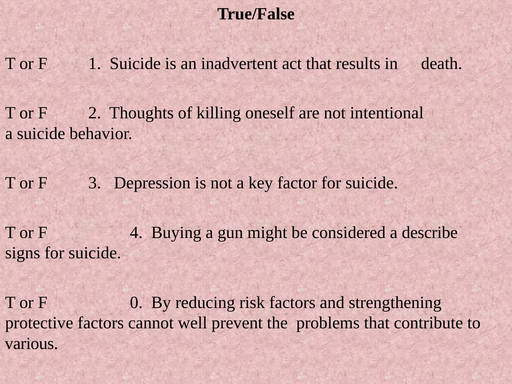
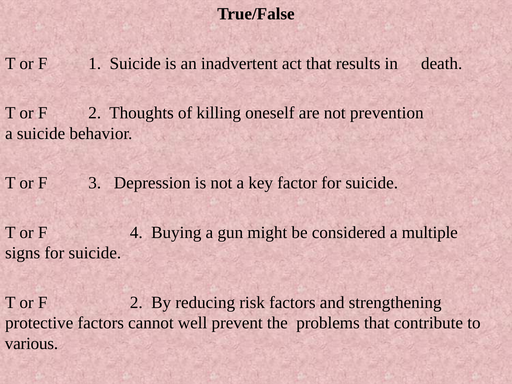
intentional: intentional -> prevention (387, 113)
describe: describe -> multiple (430, 233)
0: 0 -> 2 (136, 302)
